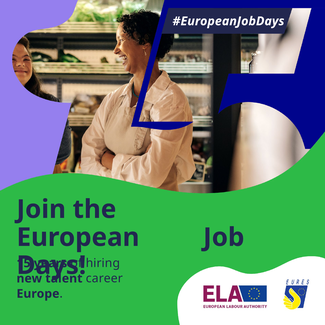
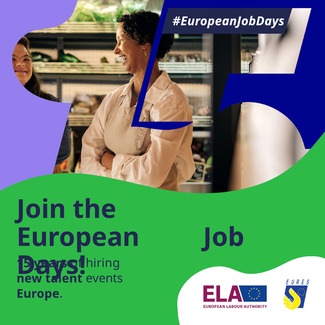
career: career -> events (104, 278)
